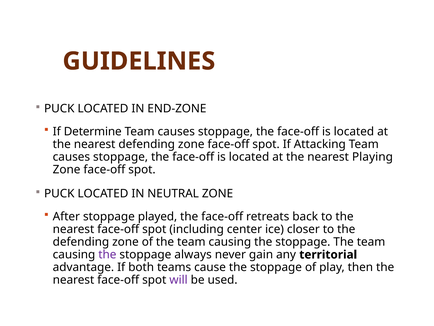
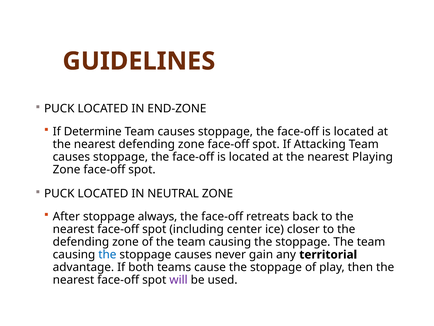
played: played -> always (158, 216)
the colour: purple -> blue (107, 254)
stoppage always: always -> causes (193, 254)
